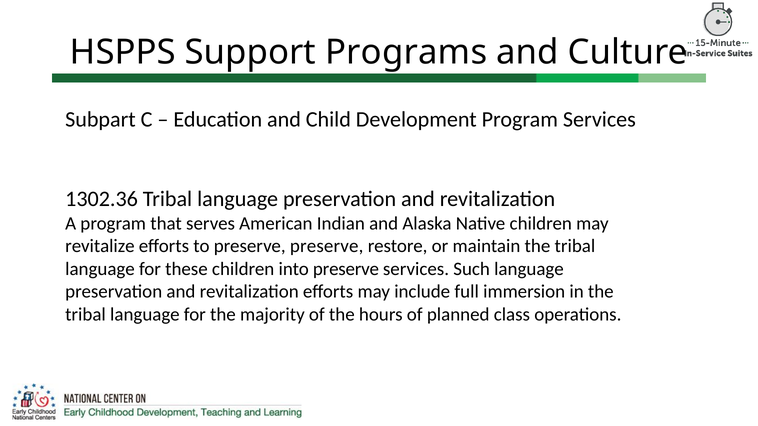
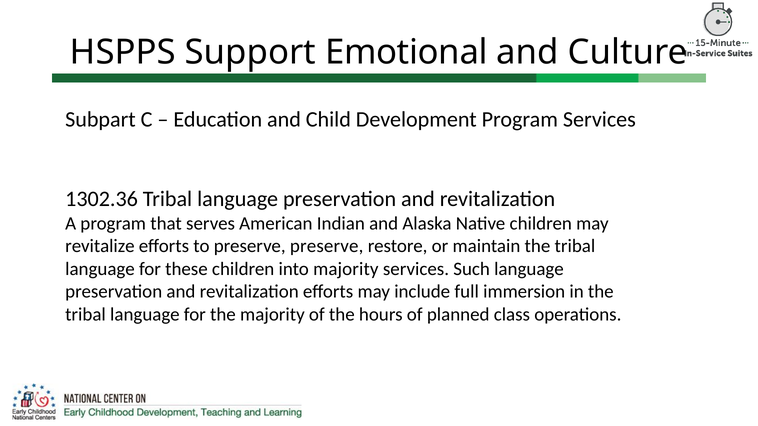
Programs: Programs -> Emotional (406, 52)
into preserve: preserve -> majority (346, 269)
